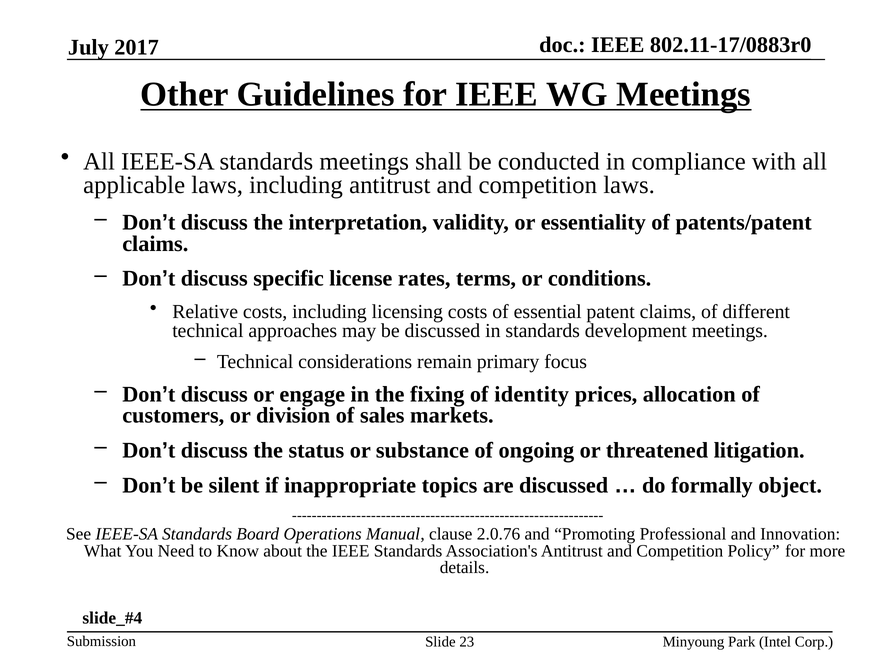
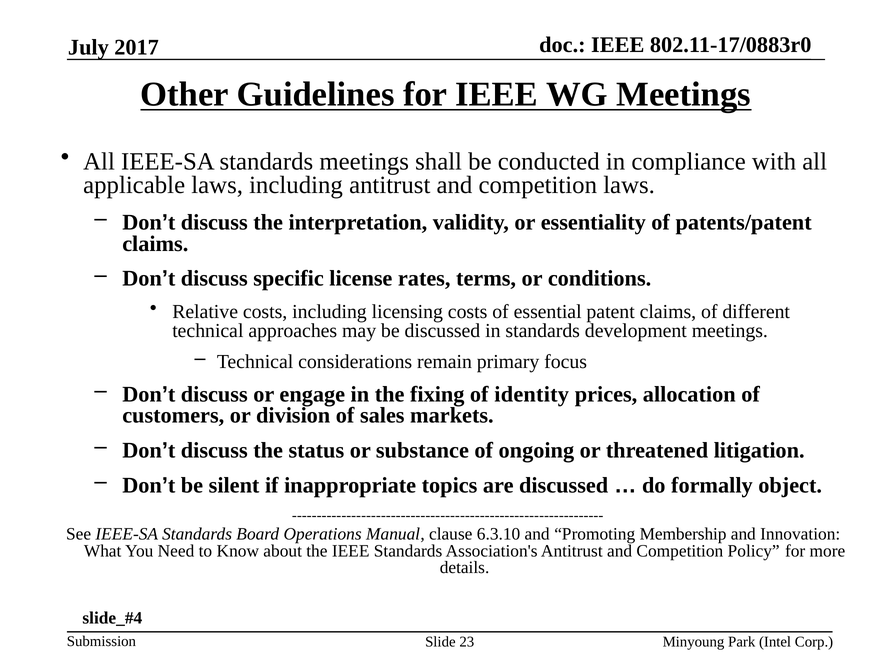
2.0.76: 2.0.76 -> 6.3.10 (499, 534)
Professional: Professional -> Membership (683, 534)
